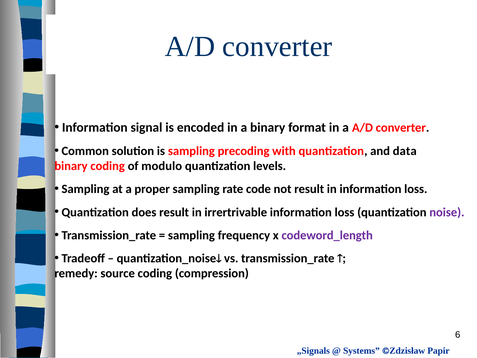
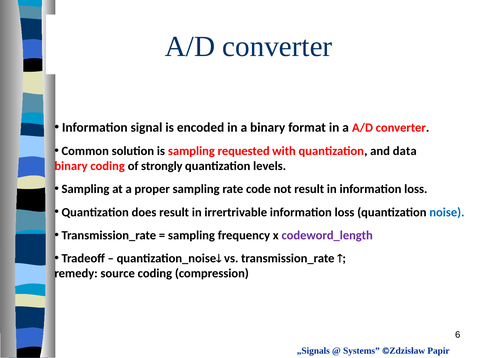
precoding: precoding -> requested (244, 151)
modulo: modulo -> strongly (162, 166)
noise colour: purple -> blue (447, 212)
